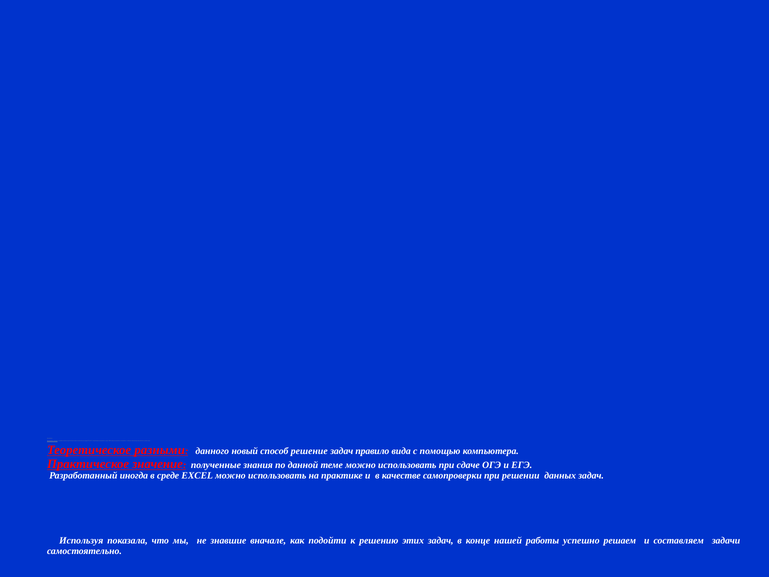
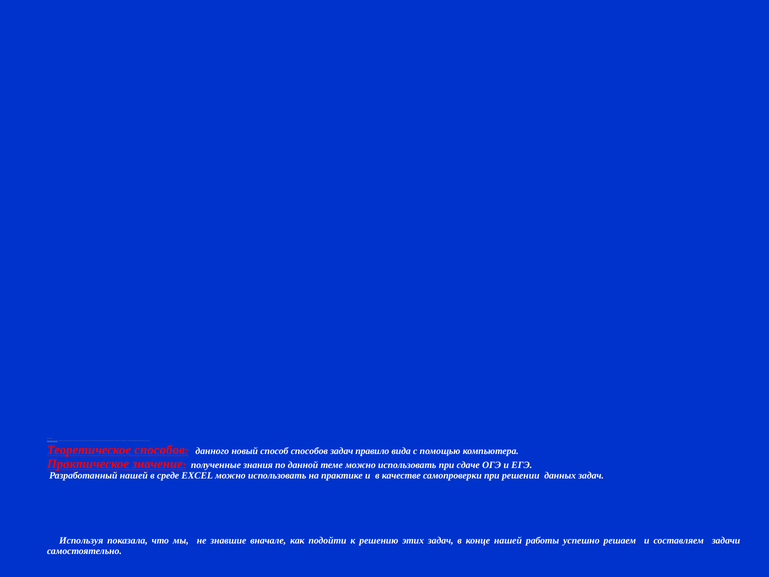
Теоретическое разными: разными -> способов (160, 450)
способ решение: решение -> способов (309, 451)
Разработанный иногда: иногда -> нашей (134, 475)
